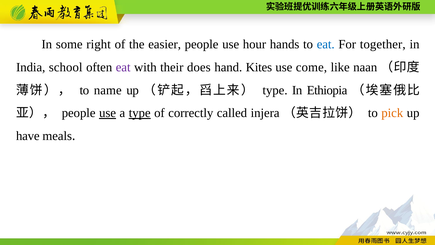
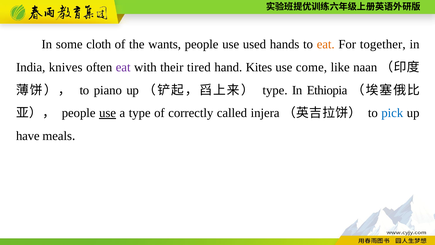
right: right -> cloth (99, 44)
easier: easier -> wants (165, 44)
hour: hour -> used (255, 44)
eat colour: blue -> orange (326, 44)
school: school -> knives (66, 67)
does: does -> tired (199, 67)
name: name -> piano (108, 90)
type underline: present -> none (140, 113)
pick colour: orange -> blue (392, 113)
